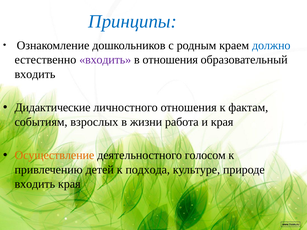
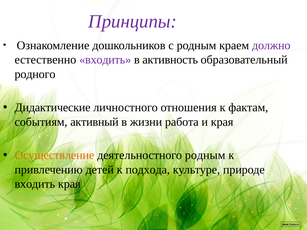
Принципы colour: blue -> purple (133, 21)
должно colour: blue -> purple (271, 46)
в отношения: отношения -> активность (170, 60)
входить: входить -> родного (35, 74)
взрослых: взрослых -> активный (94, 122)
деятельностного голосом: голосом -> родным (205, 155)
